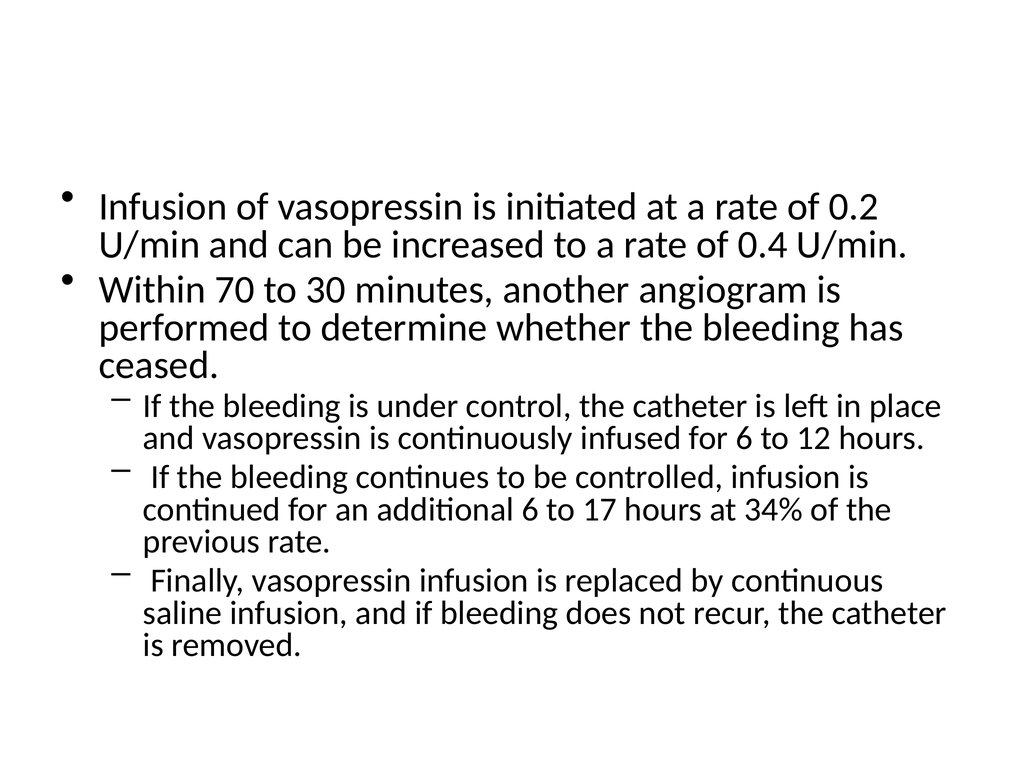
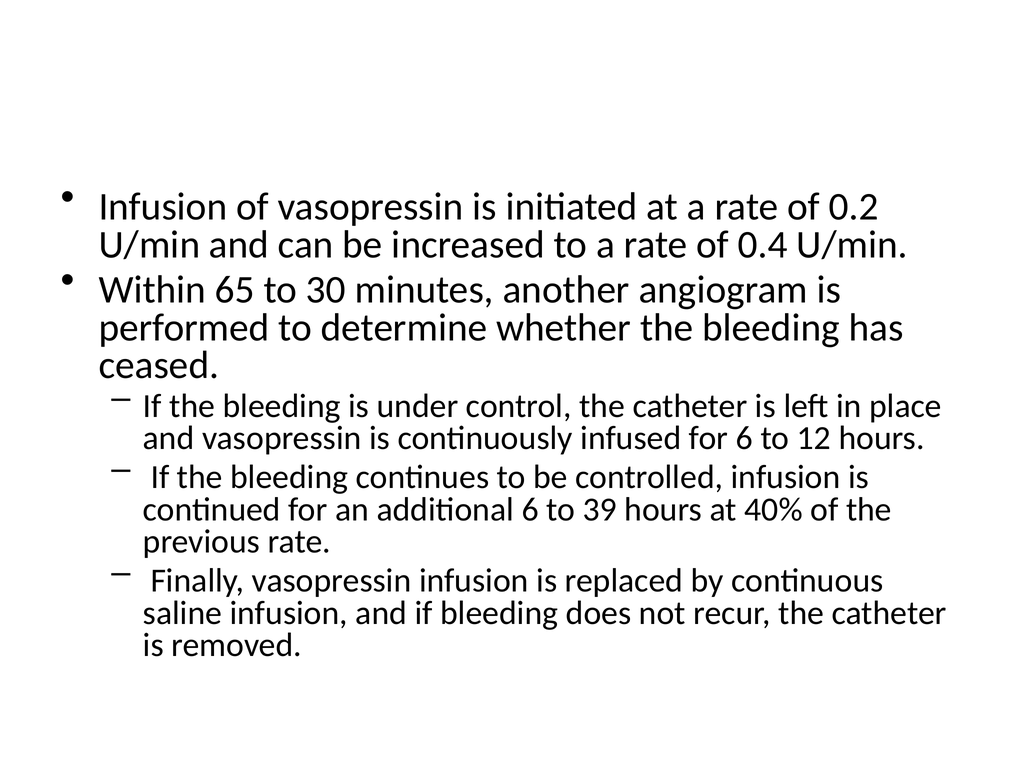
70: 70 -> 65 (235, 290)
17: 17 -> 39 (600, 509)
34%: 34% -> 40% (774, 509)
